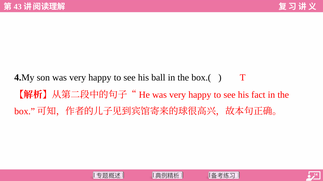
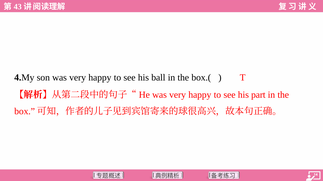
fact: fact -> part (258, 95)
